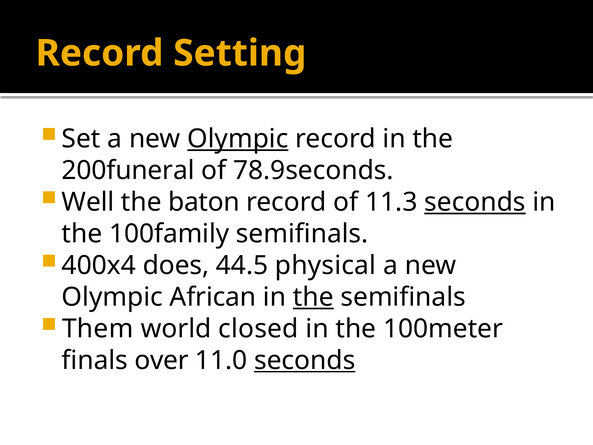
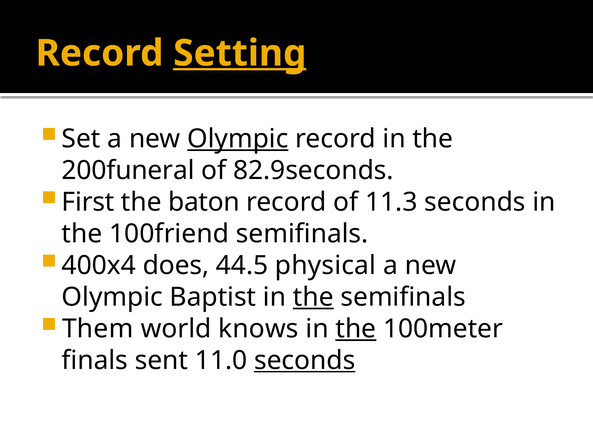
Setting underline: none -> present (240, 53)
78.9seconds: 78.9seconds -> 82.9seconds (313, 170)
Well: Well -> First (88, 202)
seconds underline: present -> none (475, 202)
100family: 100family -> 100friend (169, 234)
African: African -> Baptist (213, 297)
closed: closed -> knows (258, 329)
the underline: none -> present (356, 329)
over: over -> sent (161, 360)
